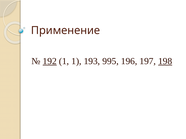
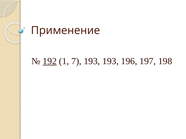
1 1: 1 -> 7 (76, 61)
193 995: 995 -> 193 (110, 61)
198 underline: present -> none (165, 61)
